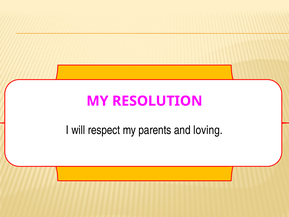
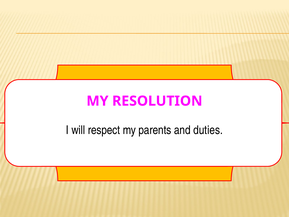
loving: loving -> duties (208, 130)
